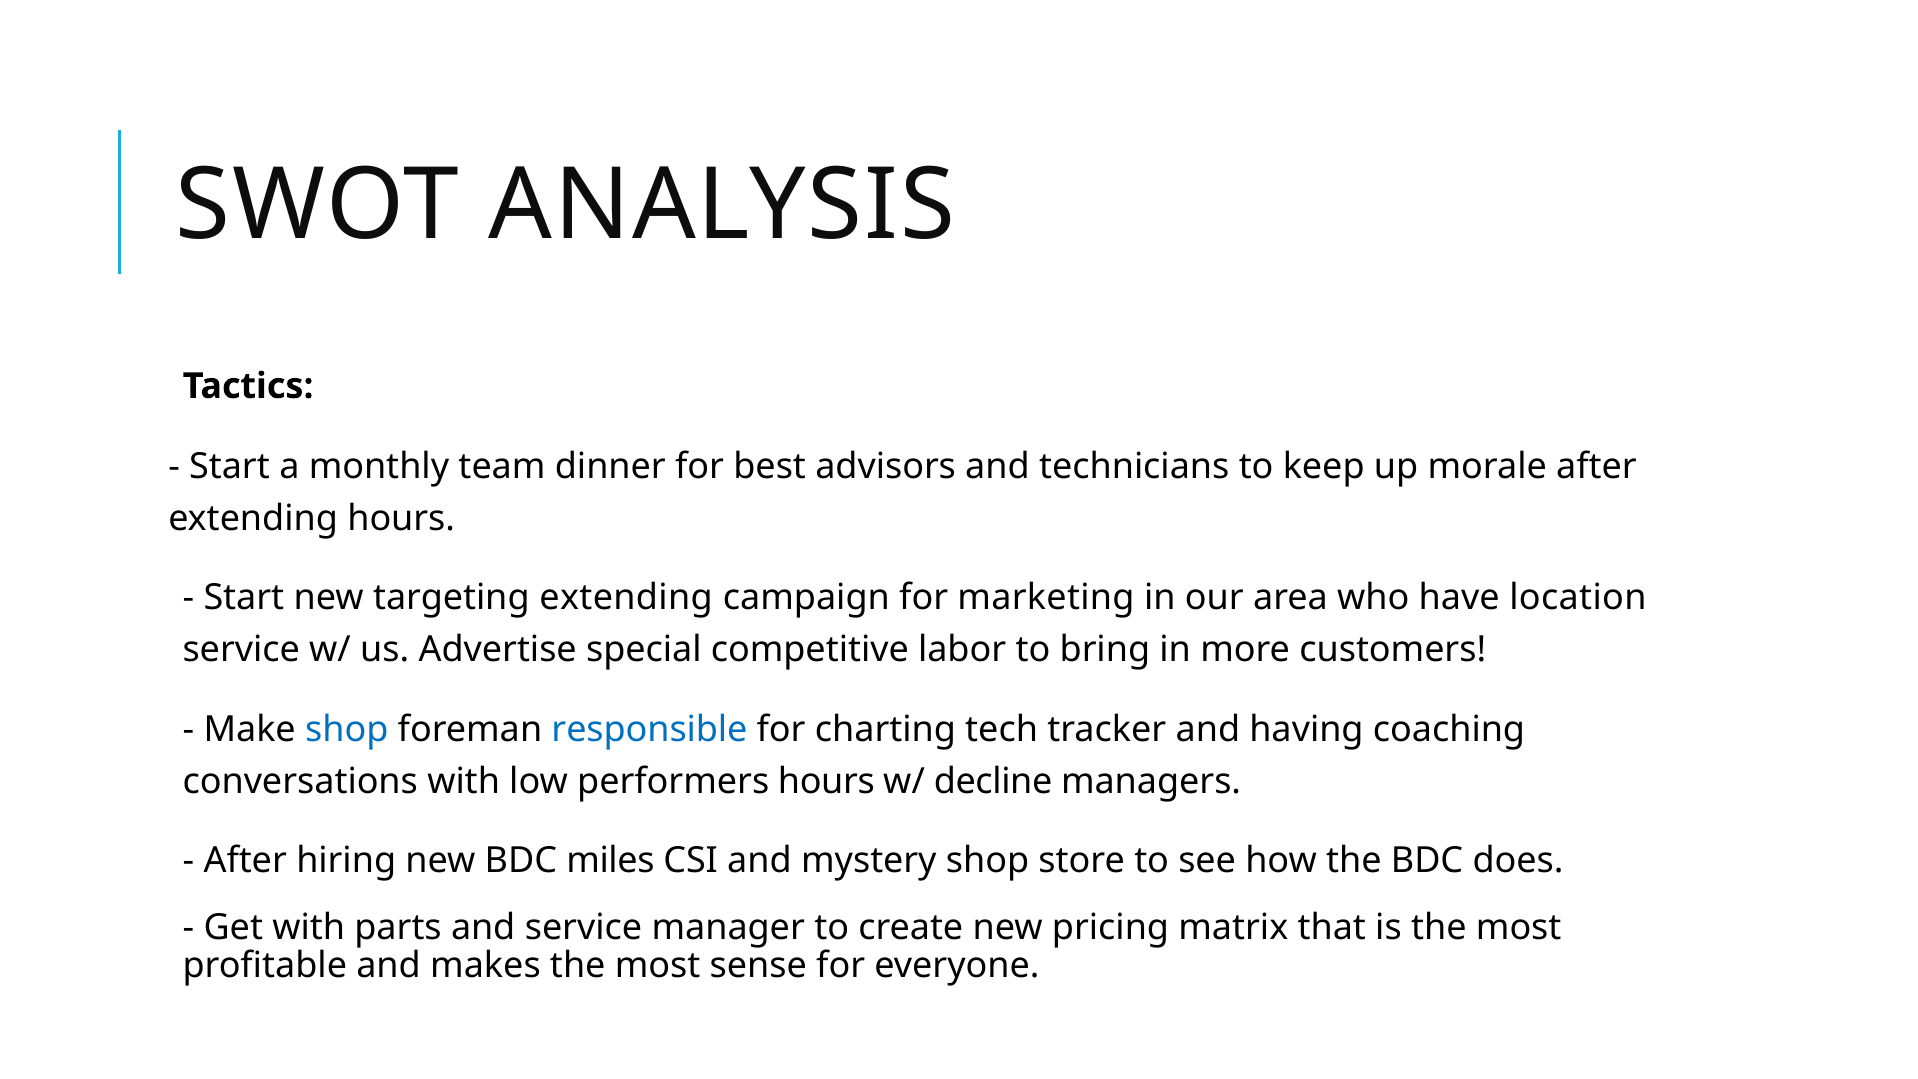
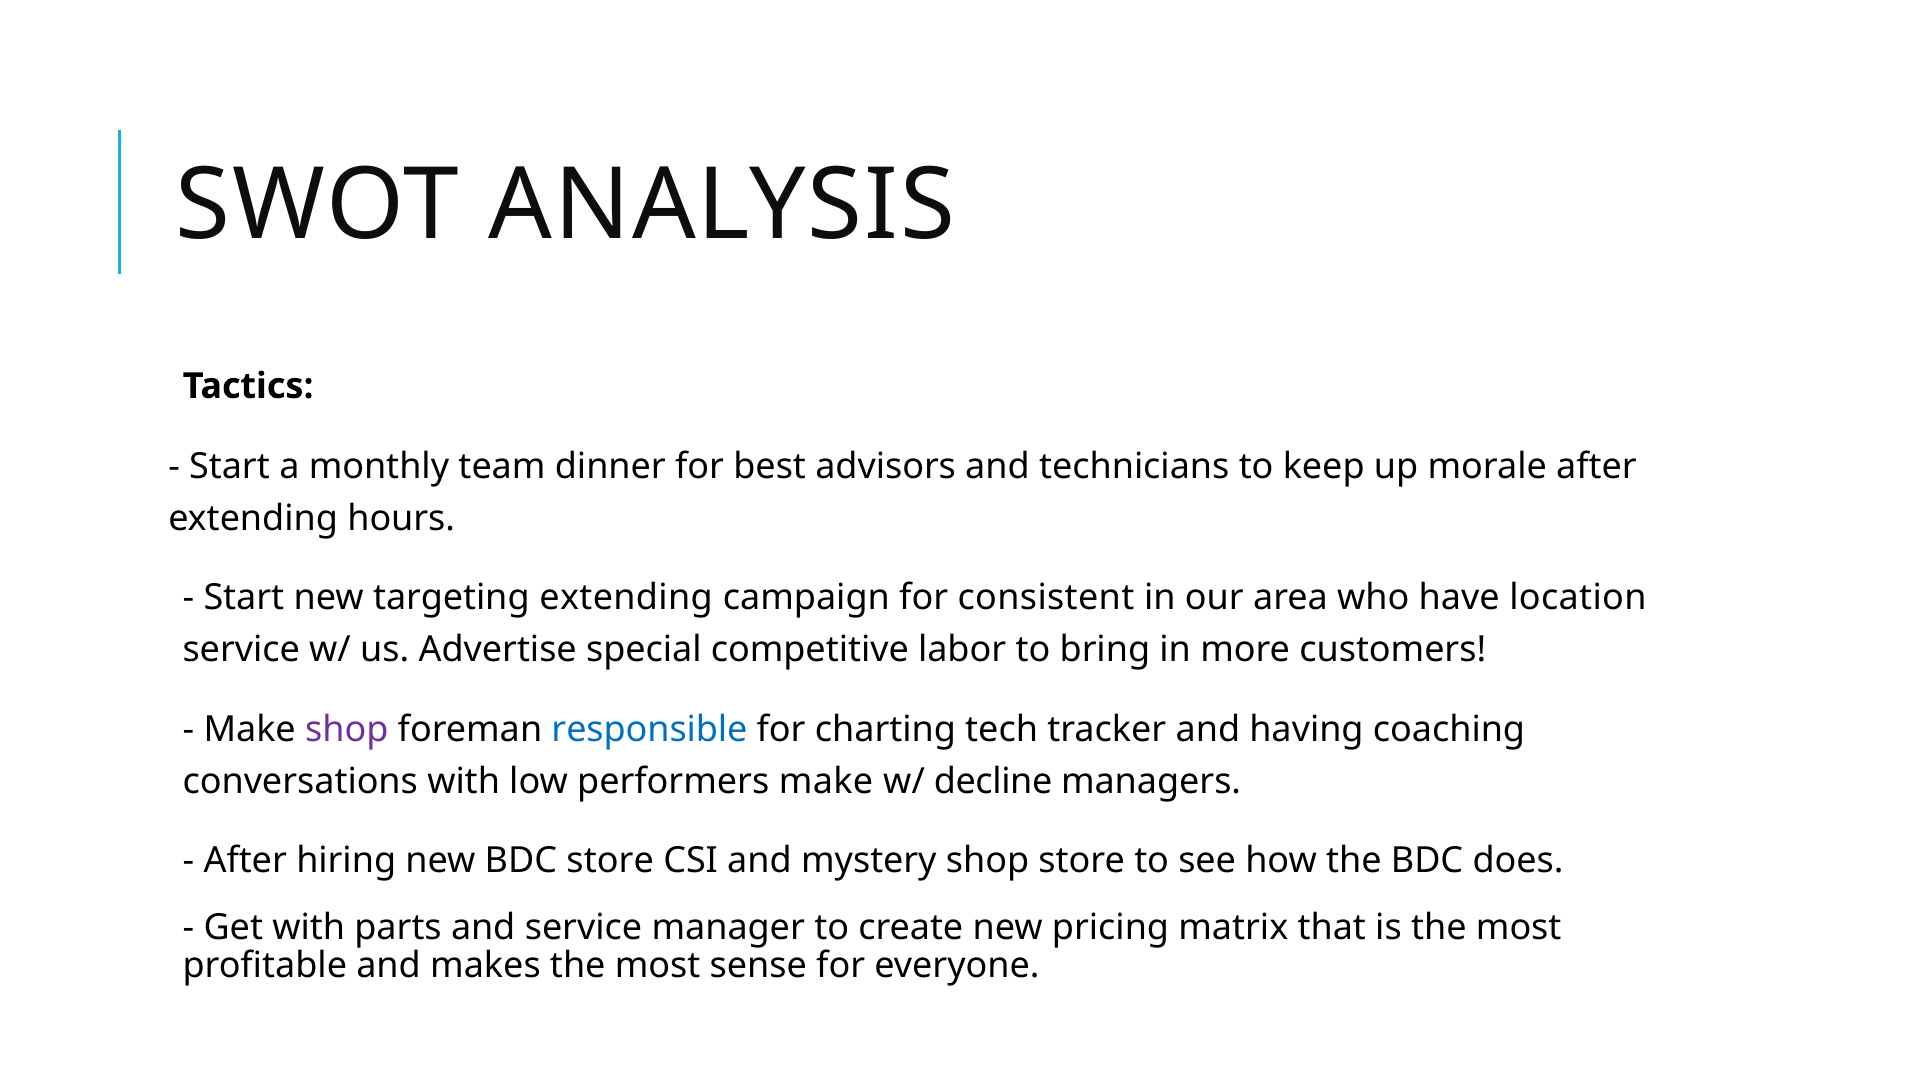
marketing: marketing -> consistent (1046, 598)
shop colour: blue -> purple (347, 729)
performers hours: hours -> make (826, 781)
BDC miles: miles -> store (610, 861)
